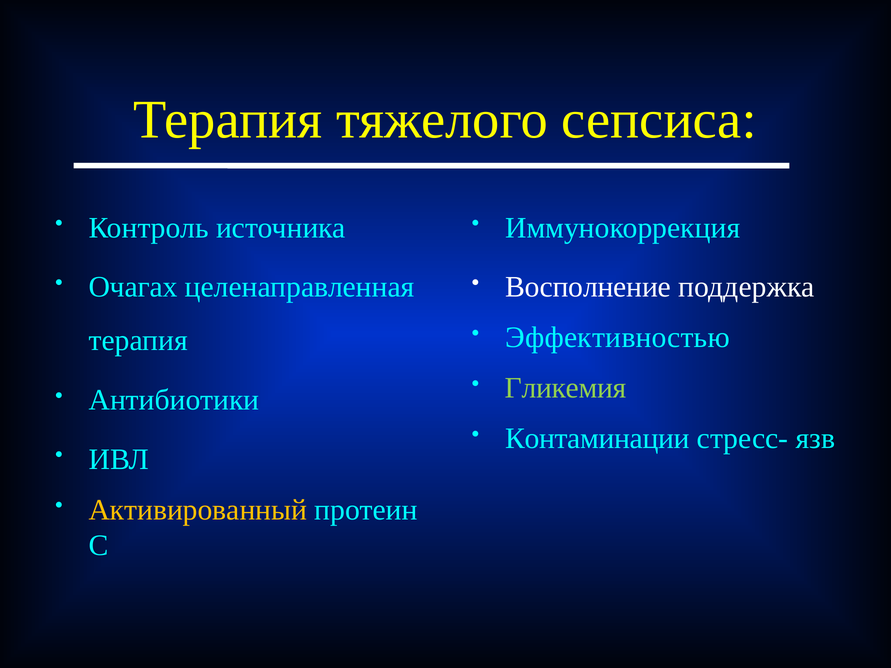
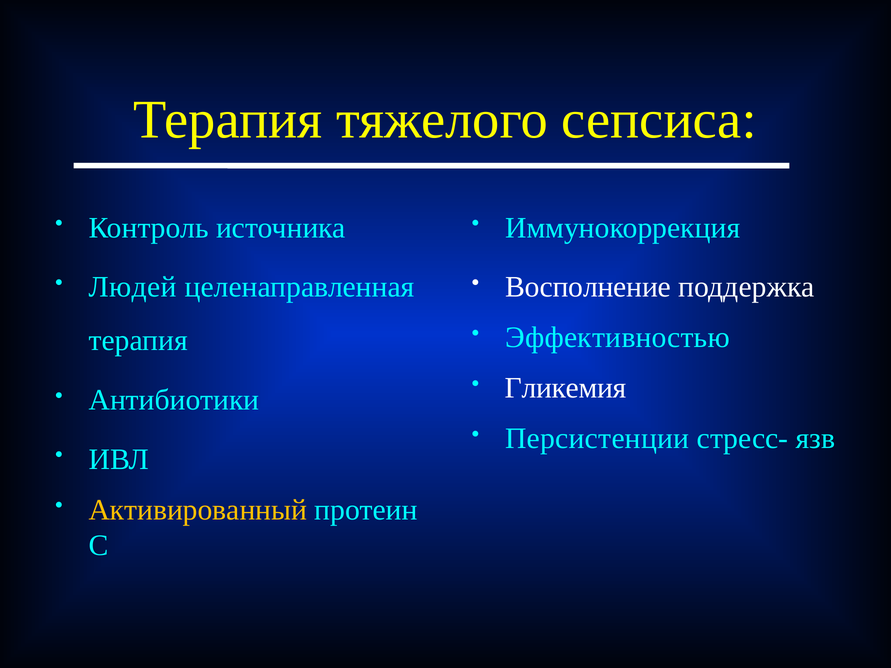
Очагах: Очагах -> Людей (133, 287)
Гликемия colour: light green -> white (566, 388)
Контаминации: Контаминации -> Персистенции (597, 439)
